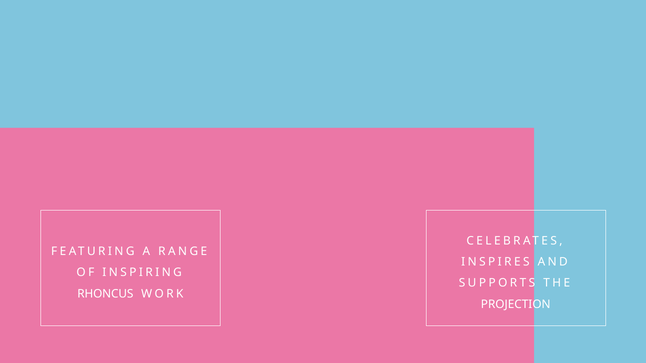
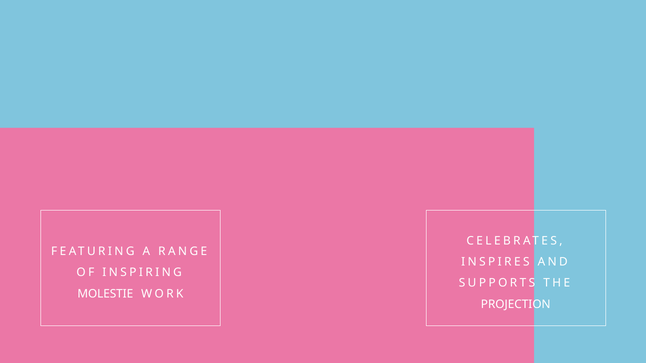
RHONCUS: RHONCUS -> MOLESTIE (105, 294)
